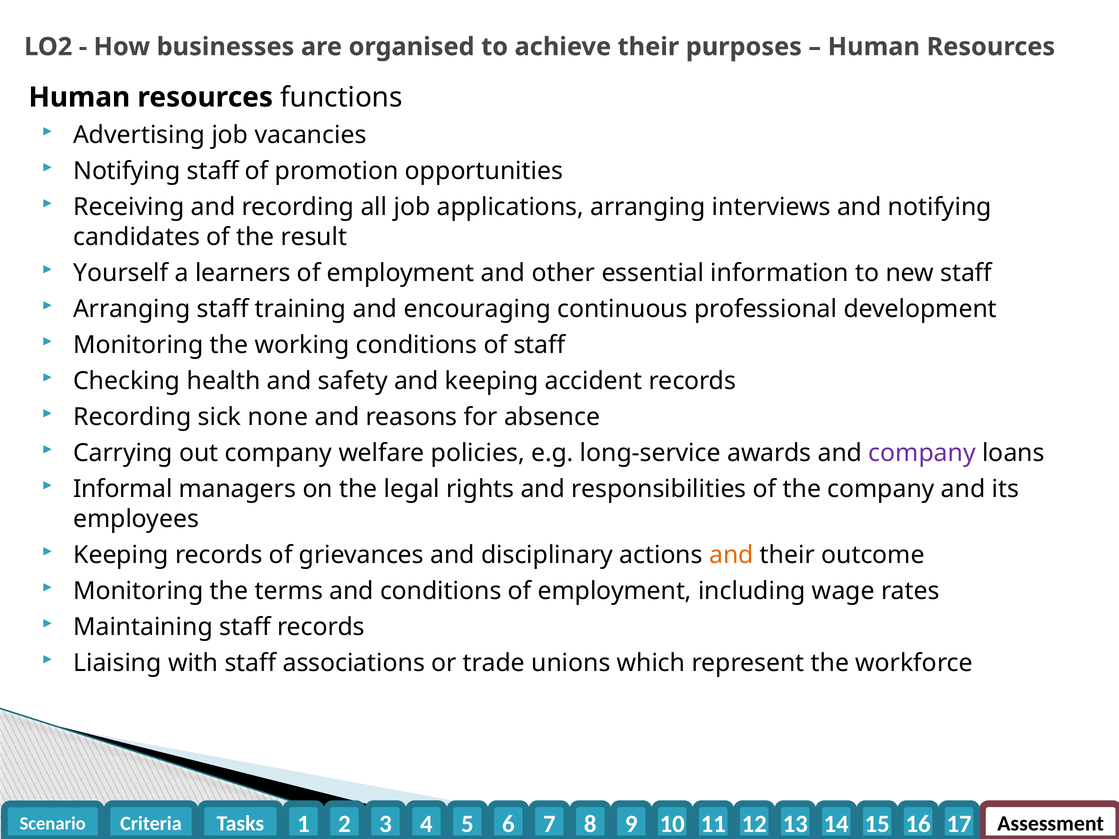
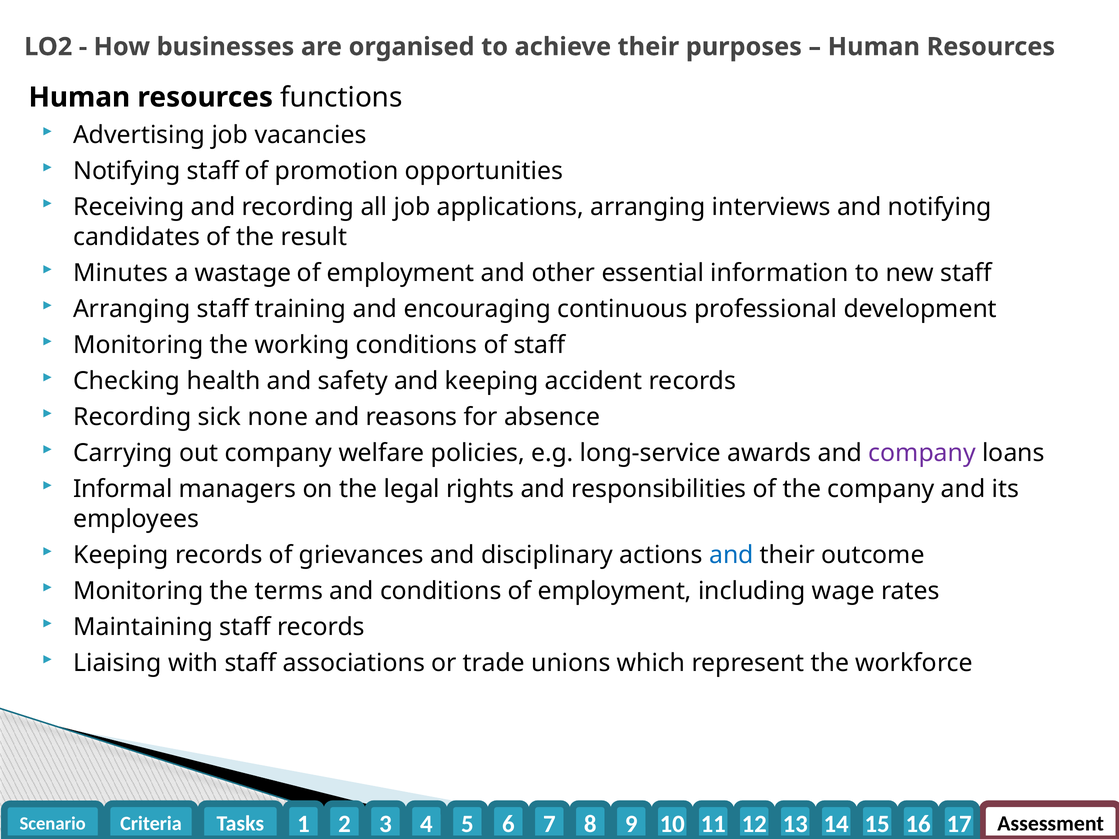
Yourself: Yourself -> Minutes (121, 273)
learners: learners -> wastage (243, 273)
and colour: orange -> blue (731, 555)
